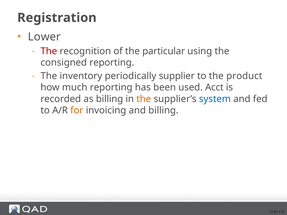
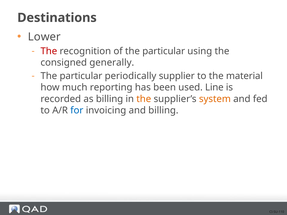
Registration: Registration -> Destinations (57, 18)
consigned reporting: reporting -> generally (112, 63)
inventory: inventory -> particular (81, 76)
product: product -> material (244, 76)
Acct: Acct -> Line (214, 87)
system colour: blue -> orange (215, 99)
for colour: orange -> blue (77, 110)
